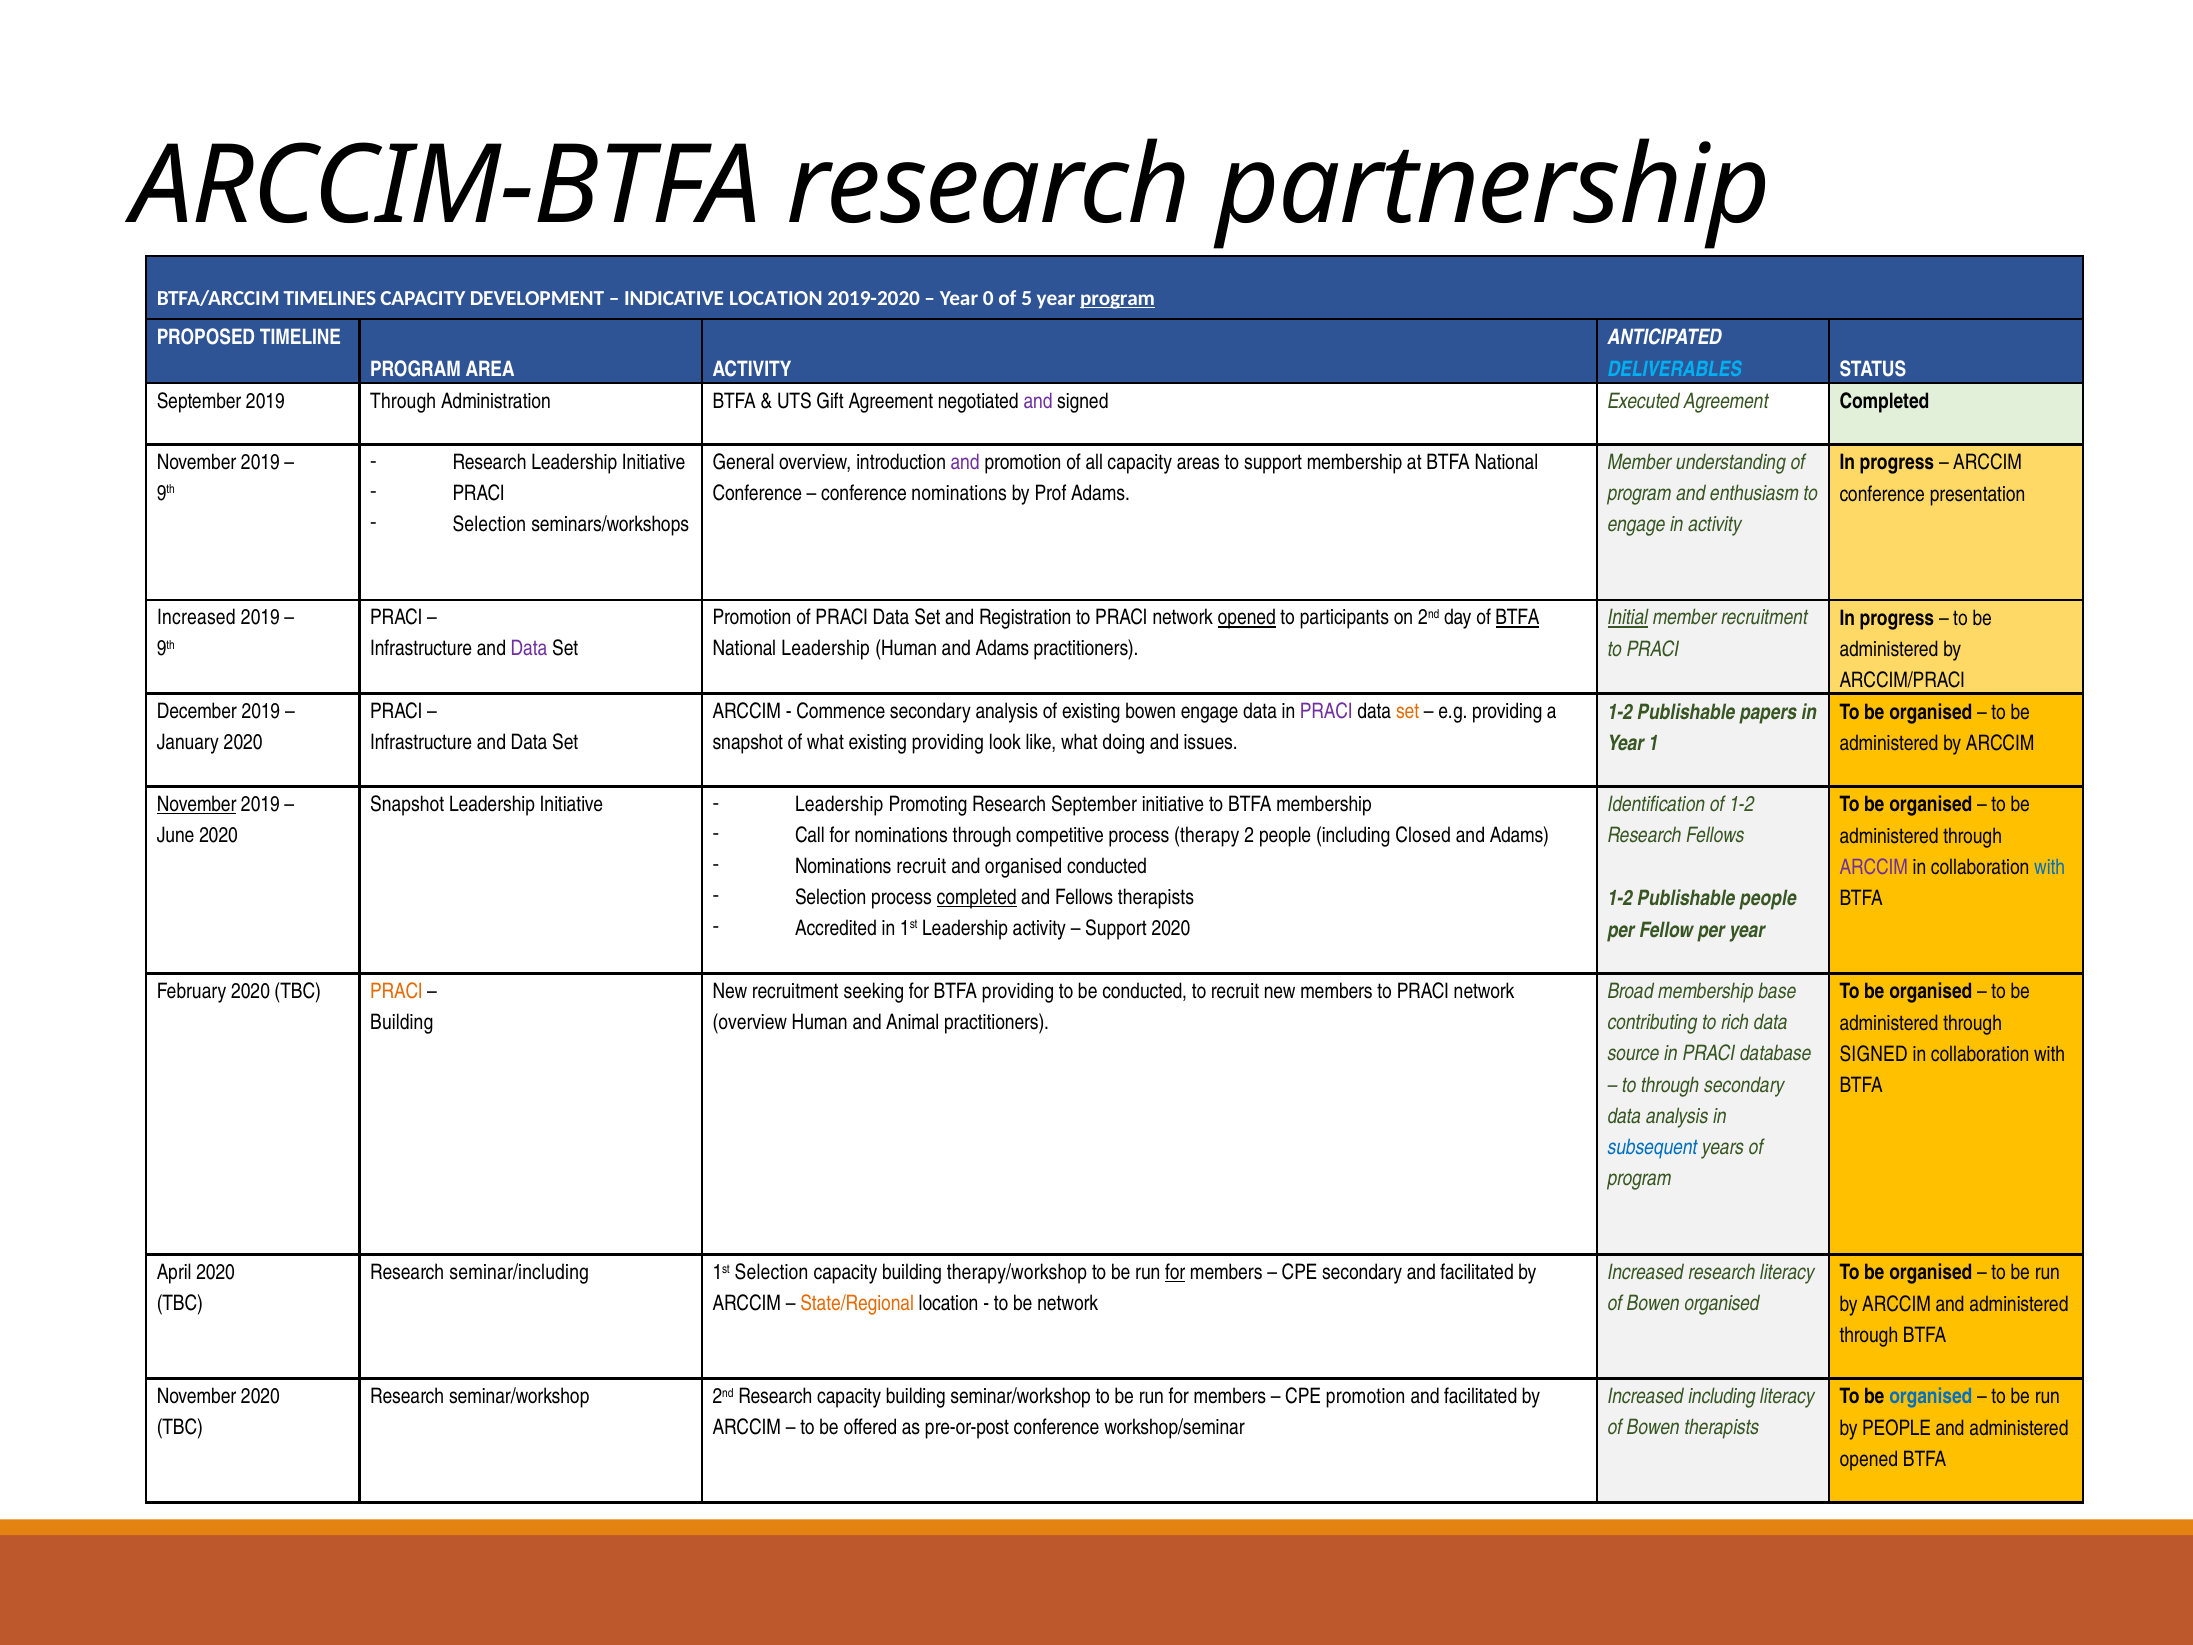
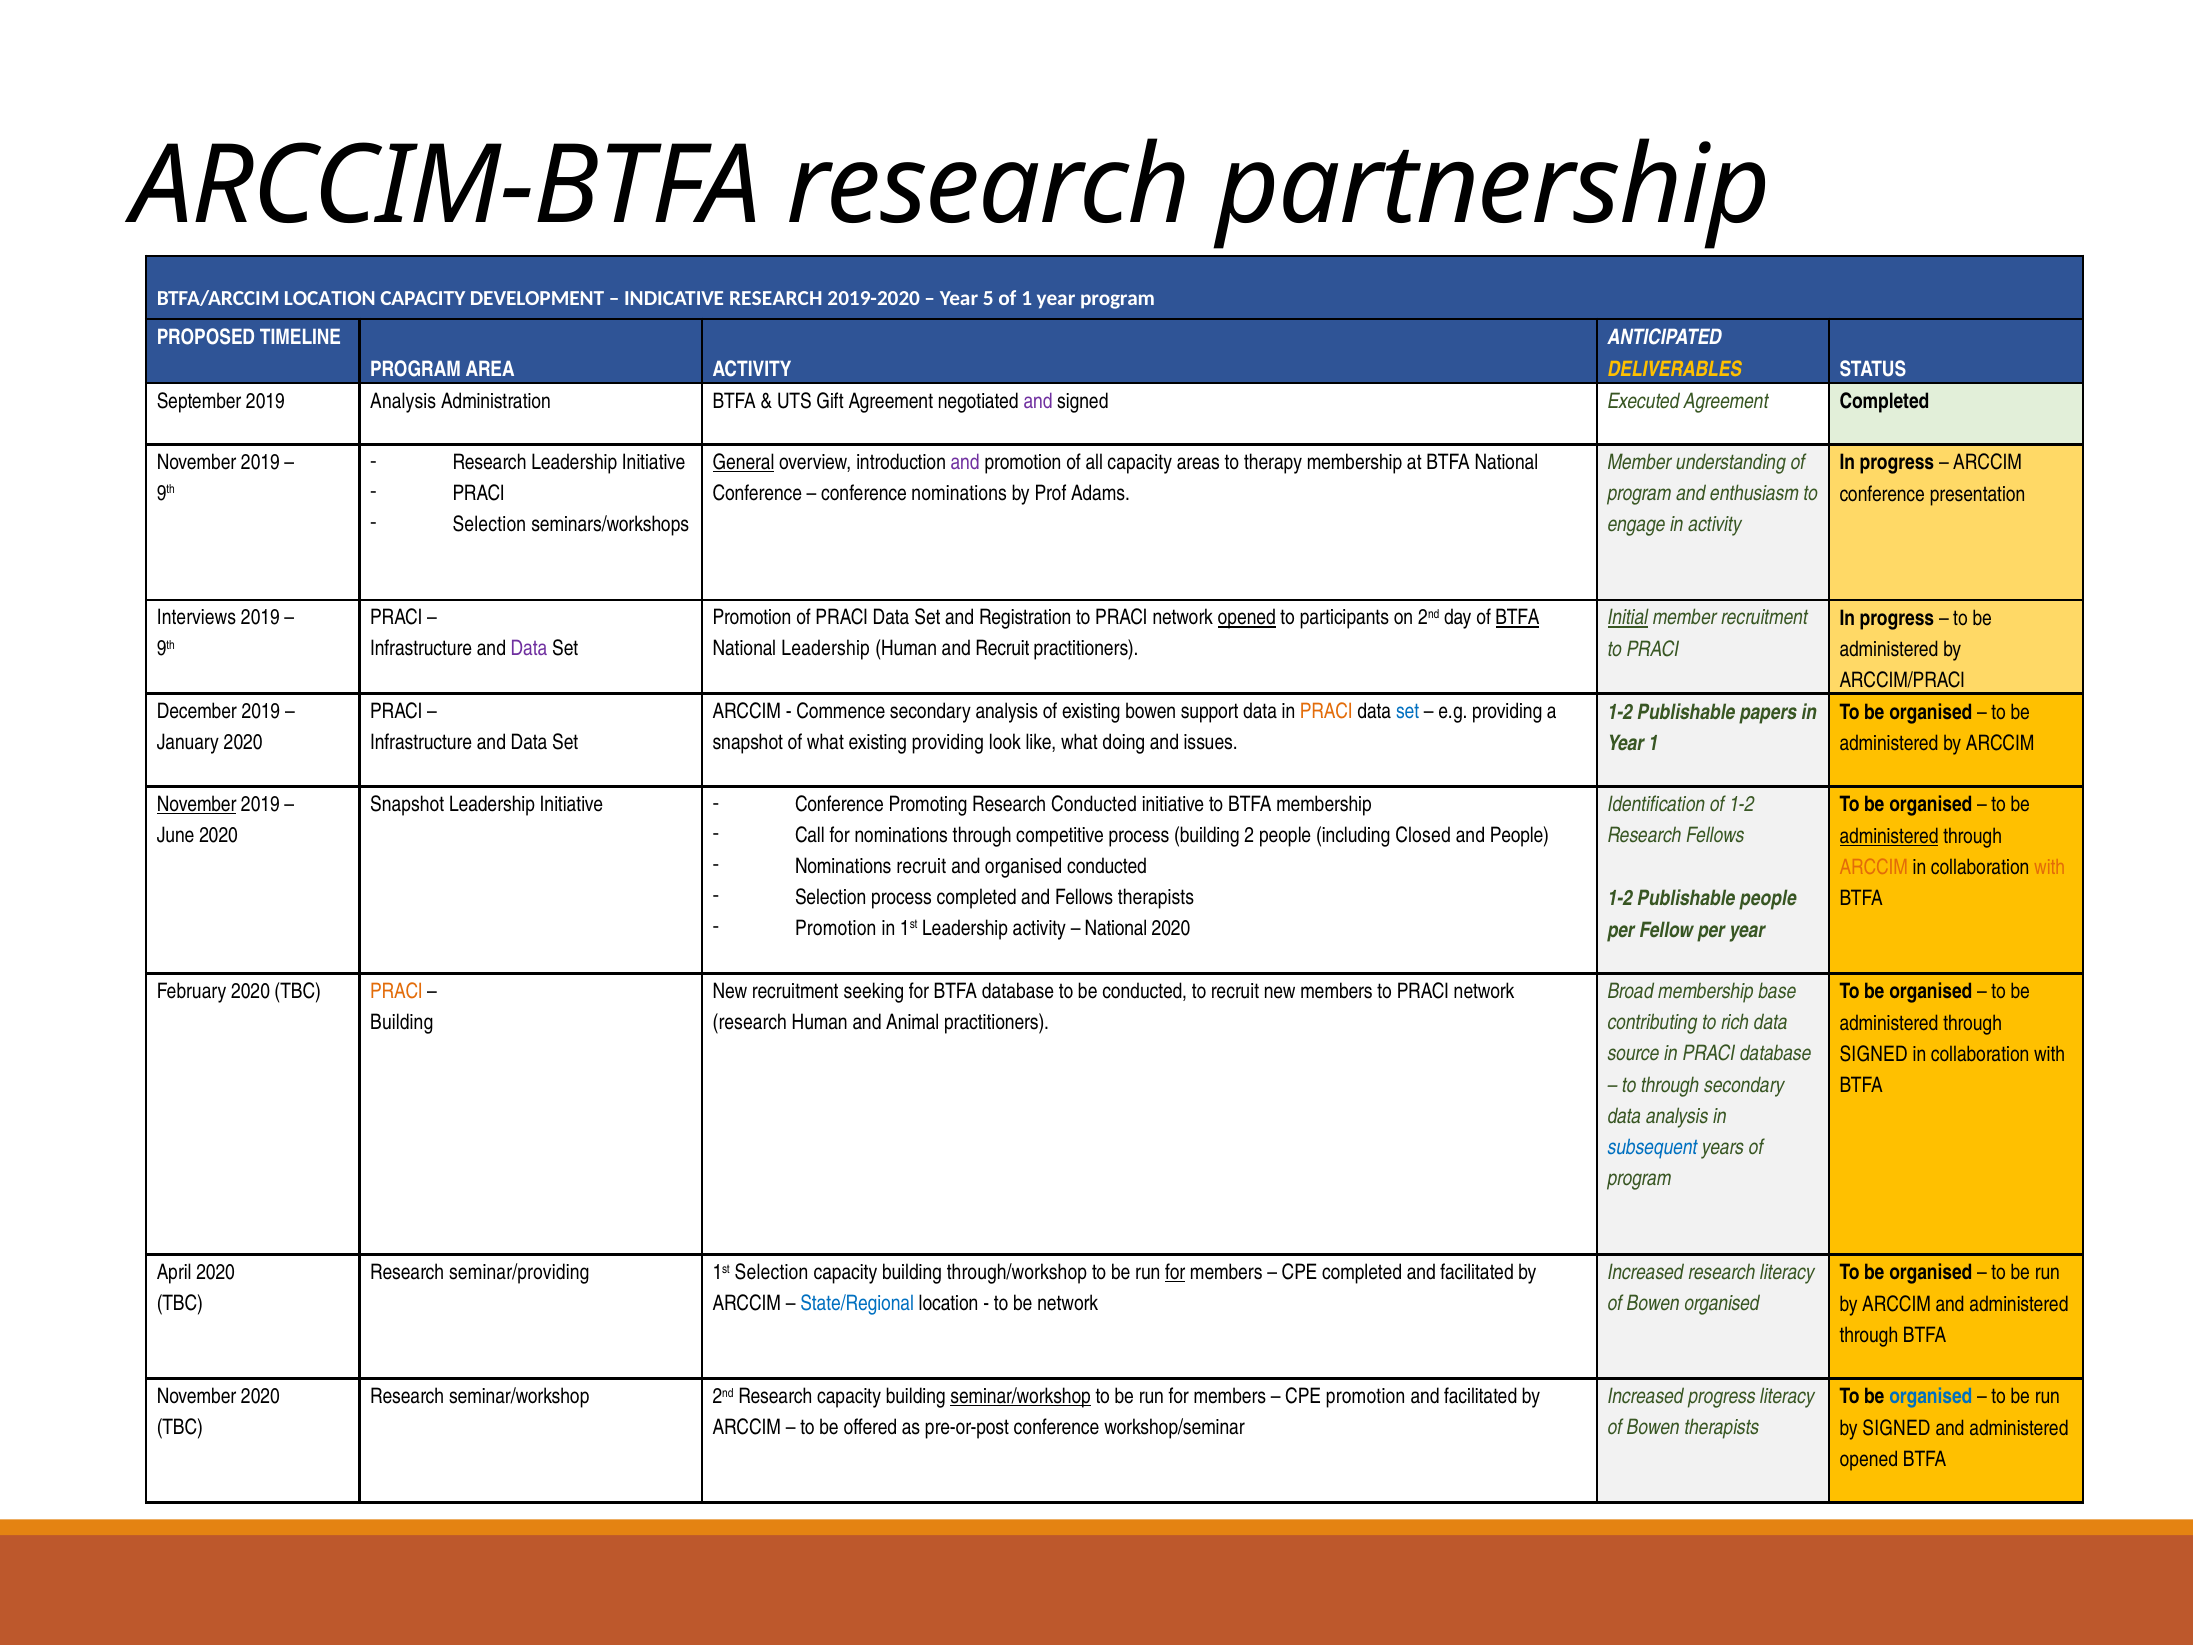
BTFA/ARCCIM TIMELINES: TIMELINES -> LOCATION (330, 299)
INDICATIVE LOCATION: LOCATION -> RESEARCH (776, 299)
0: 0 -> 5 (988, 299)
of 5: 5 -> 1 (1027, 299)
program underline: present -> none (1118, 299)
DELIVERABLES colour: light blue -> yellow (1675, 369)
2019 Through: Through -> Analysis (403, 401)
General underline: none -> present (744, 462)
to support: support -> therapy (1273, 462)
Increased: Increased -> Interviews (196, 618)
Human and Adams: Adams -> Recruit (1002, 649)
bowen engage: engage -> support (1210, 712)
PRACI colour: purple -> orange (1326, 712)
set colour: orange -> blue (1408, 712)
Leadership: Leadership -> Conference (839, 804)
Research September: September -> Conducted (1094, 804)
process therapy: therapy -> building (1207, 835)
Adams: Adams -> People (1519, 835)
administered underline: none -> present (1889, 836)
ARCCIM colour: purple -> orange (1874, 867)
with colour: blue -> orange (2050, 867)
completed underline: present -> none (977, 897)
Accredited: Accredited -> Promotion (836, 928)
Support: Support -> National (1116, 928)
BTFA providing: providing -> database (1018, 991)
overview: overview -> research (750, 1022)
seminar/including: seminar/including -> seminar/providing (519, 1272)
therapy/workshop: therapy/workshop -> through/workshop (1017, 1272)
CPE secondary: secondary -> completed (1362, 1272)
State/Regional colour: orange -> blue (857, 1303)
seminar/workshop underline: none -> present (1021, 1396)
Increased including: including -> progress (1722, 1396)
by PEOPLE: PEOPLE -> SIGNED (1896, 1428)
